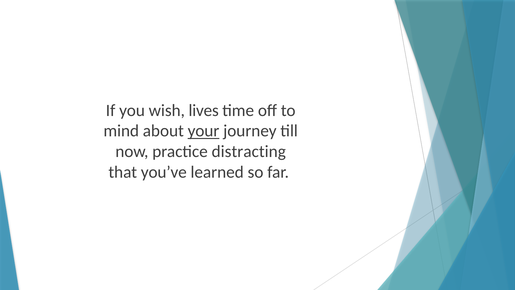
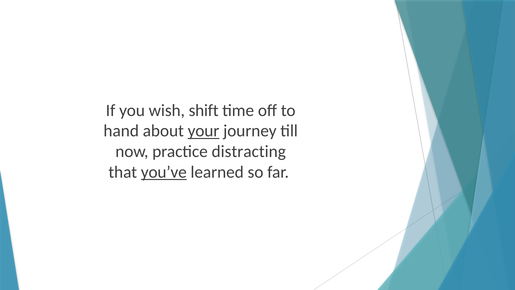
lives: lives -> shift (204, 110)
mind: mind -> hand (121, 131)
you’ve underline: none -> present (164, 172)
